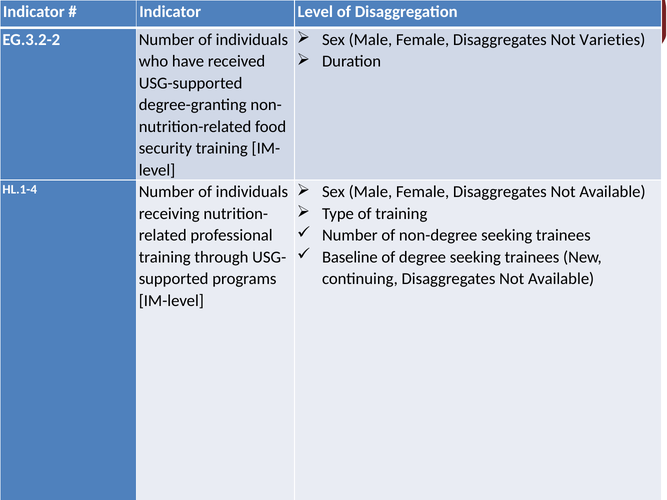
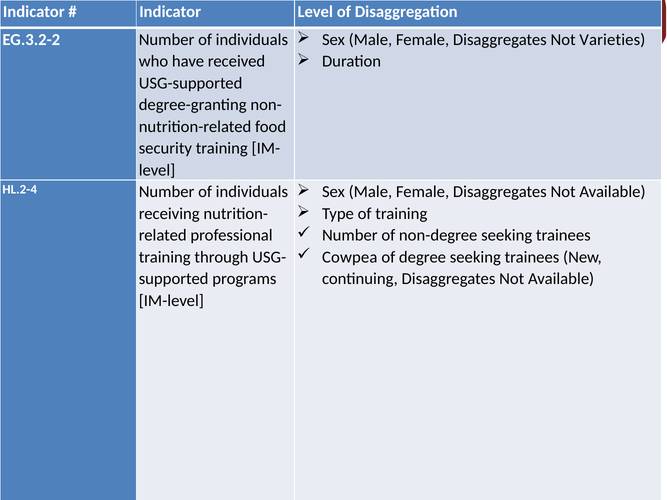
HL.1-4: HL.1-4 -> HL.2-4 (20, 189)
Baseline: Baseline -> Cowpea (350, 257)
